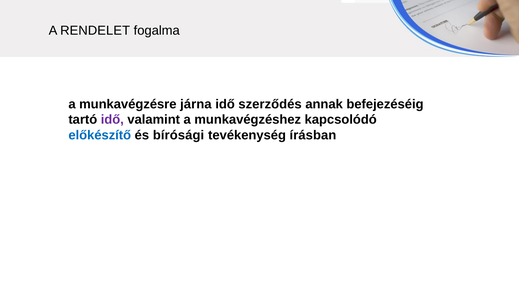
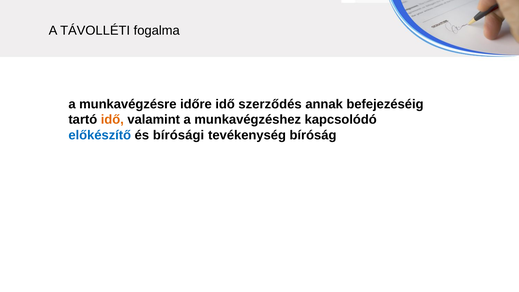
RENDELET: RENDELET -> TÁVOLLÉTI (95, 30)
járna: járna -> időre (196, 104)
idő colour: purple -> orange (112, 120)
írásban: írásban -> bíróság (313, 135)
